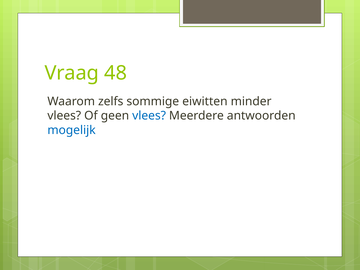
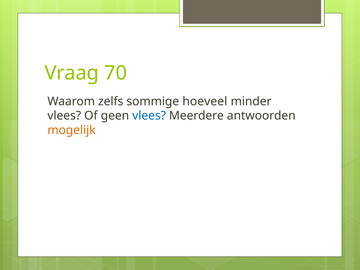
48: 48 -> 70 (116, 73)
eiwitten: eiwitten -> hoeveel (205, 101)
mogelijk colour: blue -> orange (72, 130)
